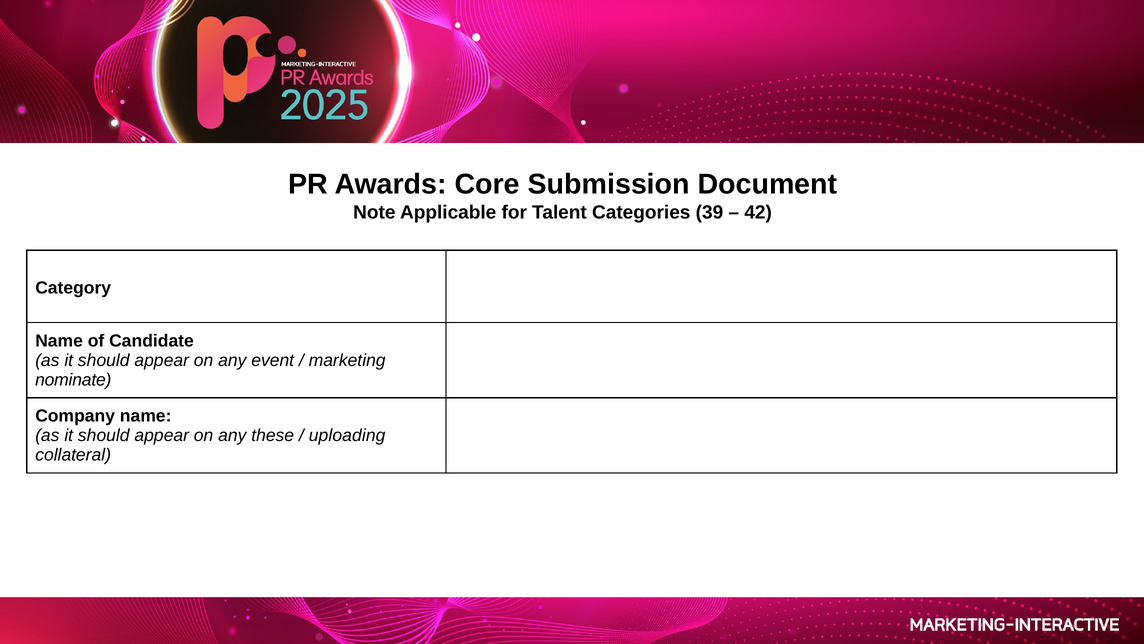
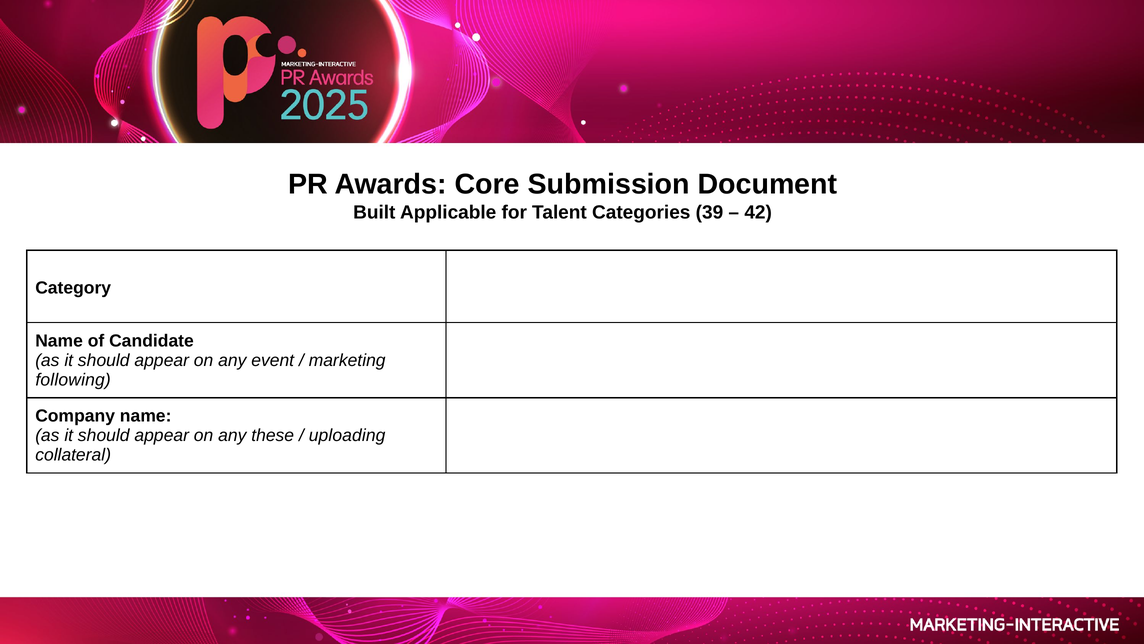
Note: Note -> Built (374, 212)
nominate: nominate -> following (73, 380)
